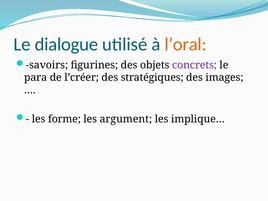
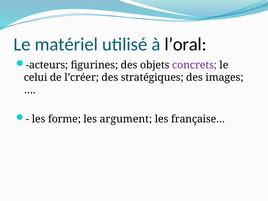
dialogue: dialogue -> matériel (66, 44)
l’oral colour: orange -> black (186, 44)
savoirs: savoirs -> acteurs (47, 65)
para: para -> celui (36, 77)
implique…: implique… -> française… (198, 119)
